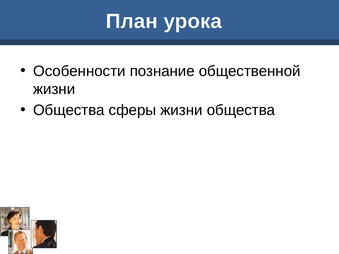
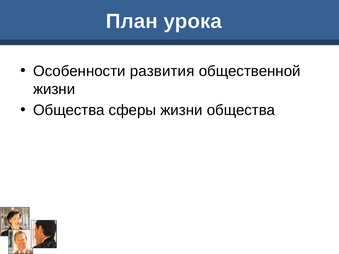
познание: познание -> развития (162, 71)
